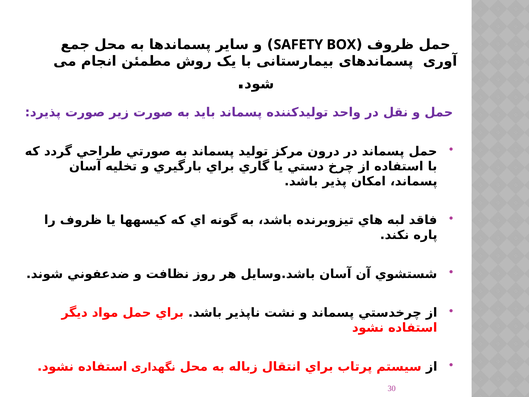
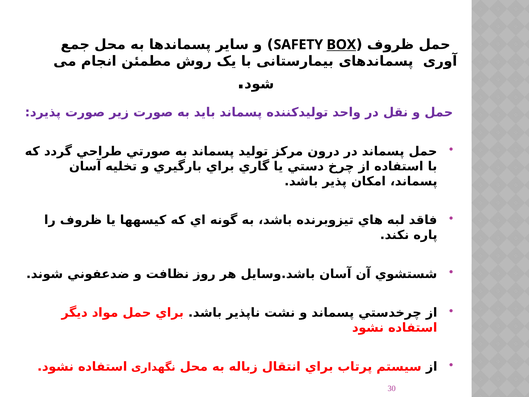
BOX underline: none -> present (341, 45)
